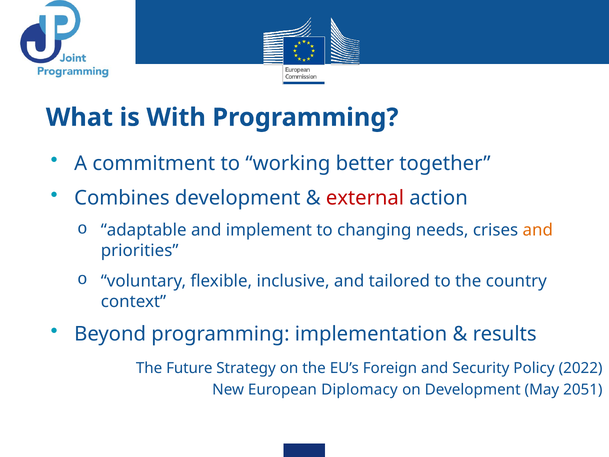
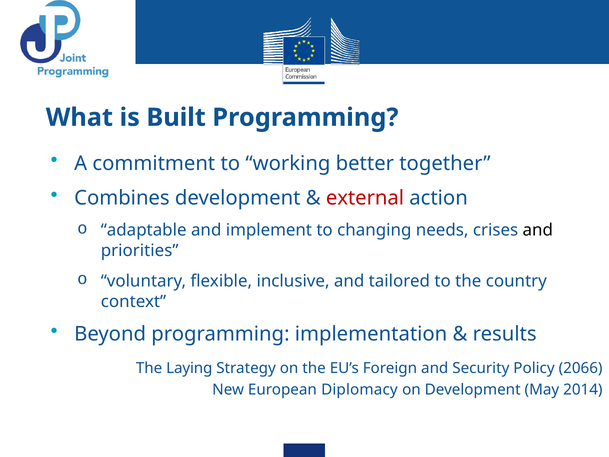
With: With -> Built (176, 117)
and colour: orange -> black (538, 230)
Future: Future -> Laying (189, 368)
2022: 2022 -> 2066 (581, 368)
2051: 2051 -> 2014 (583, 389)
